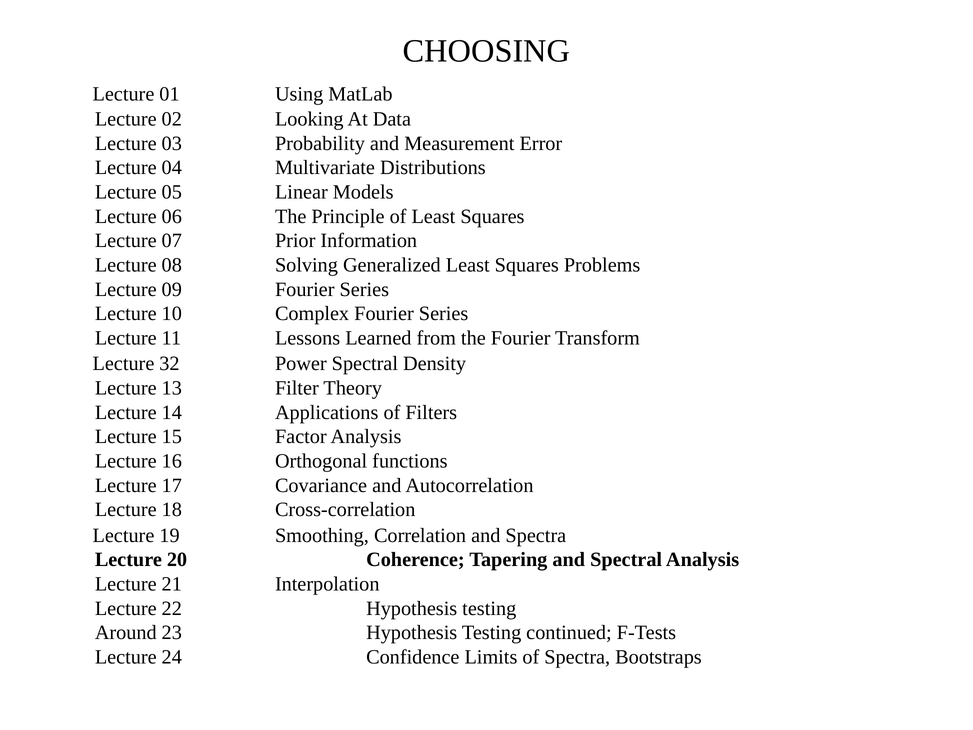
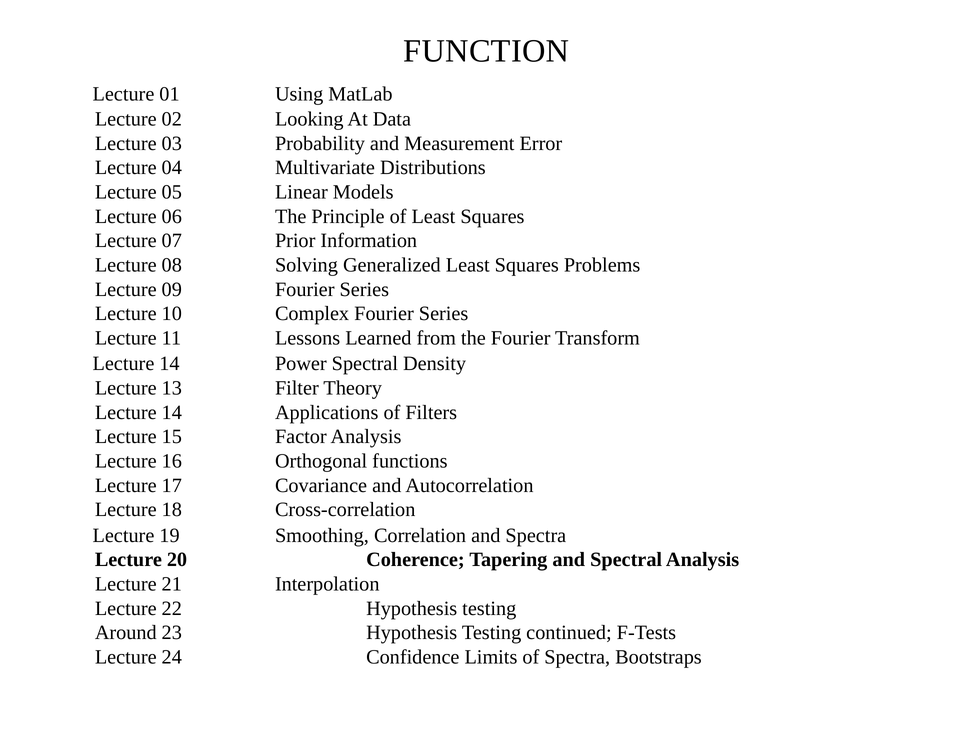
CHOOSING: CHOOSING -> FUNCTION (486, 51)
32: 32 -> 14 (169, 364)
